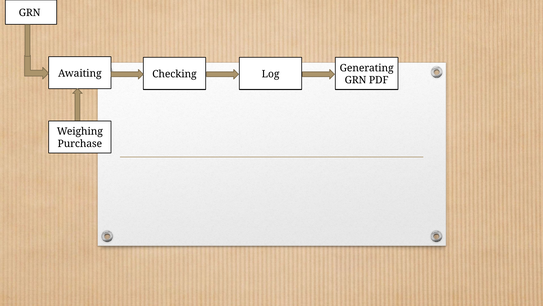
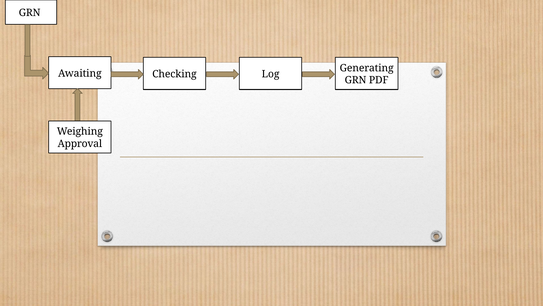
Purchase: Purchase -> Approval (80, 143)
